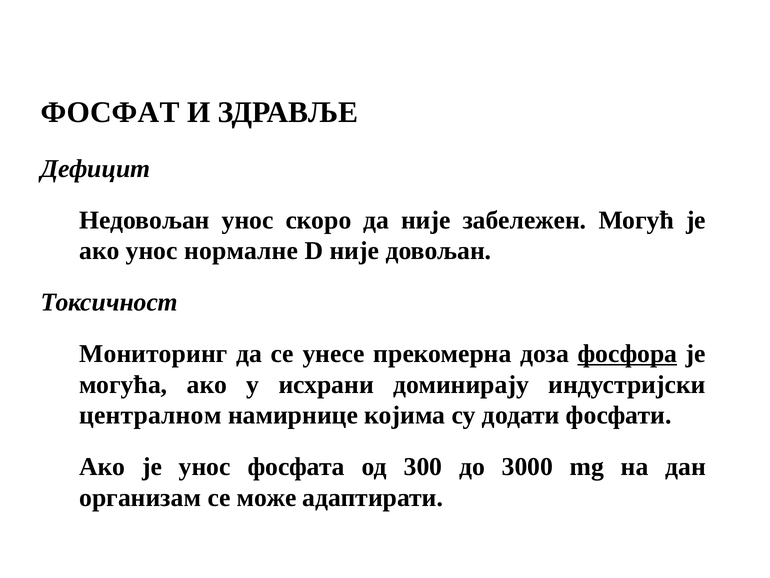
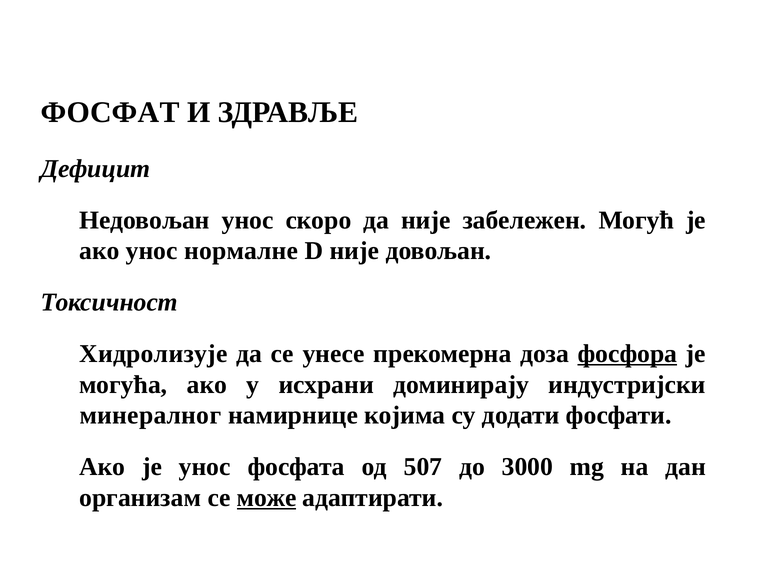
Мониторинг: Мониторинг -> Хидролизује (153, 353)
централном: централном -> минералног (150, 415)
300: 300 -> 507 (423, 466)
може underline: none -> present (267, 497)
